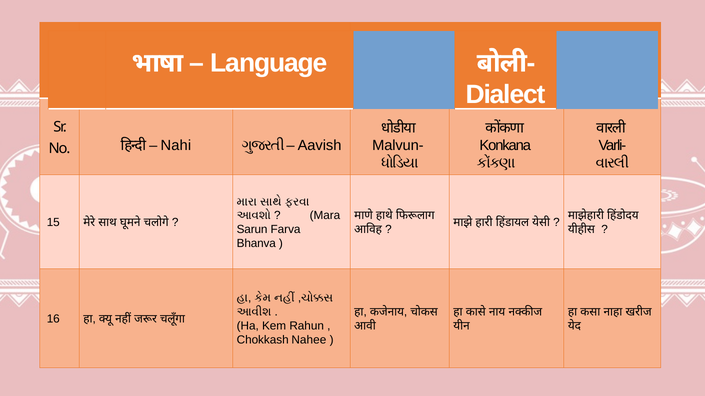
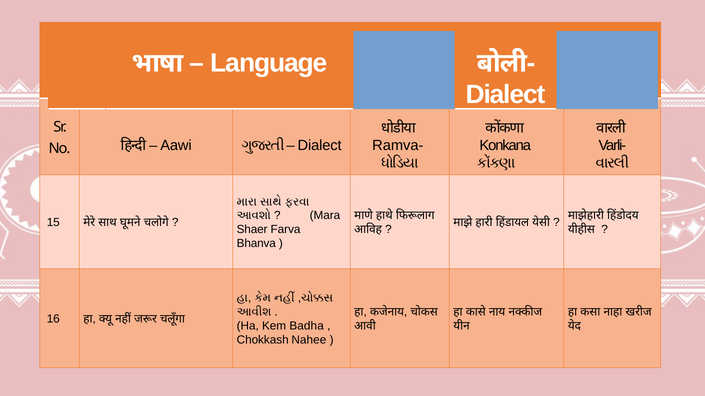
Malvun-: Malvun- -> Ramva- (398, 146)
Aavish: Aavish -> Dialect (320, 146)
Nahi: Nahi -> Aawi (176, 146)
Sarun: Sarun -> Shaer (252, 230)
Rahun: Rahun -> Badha (307, 326)
